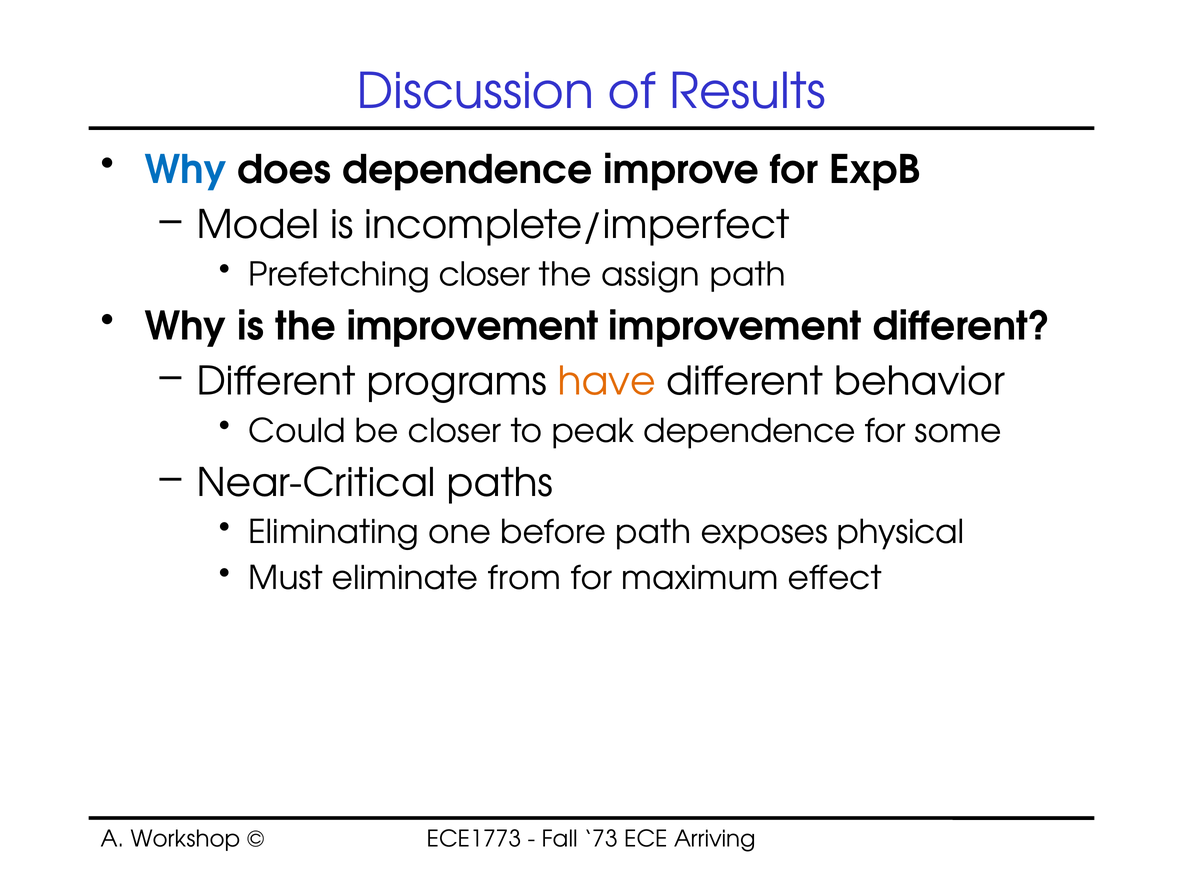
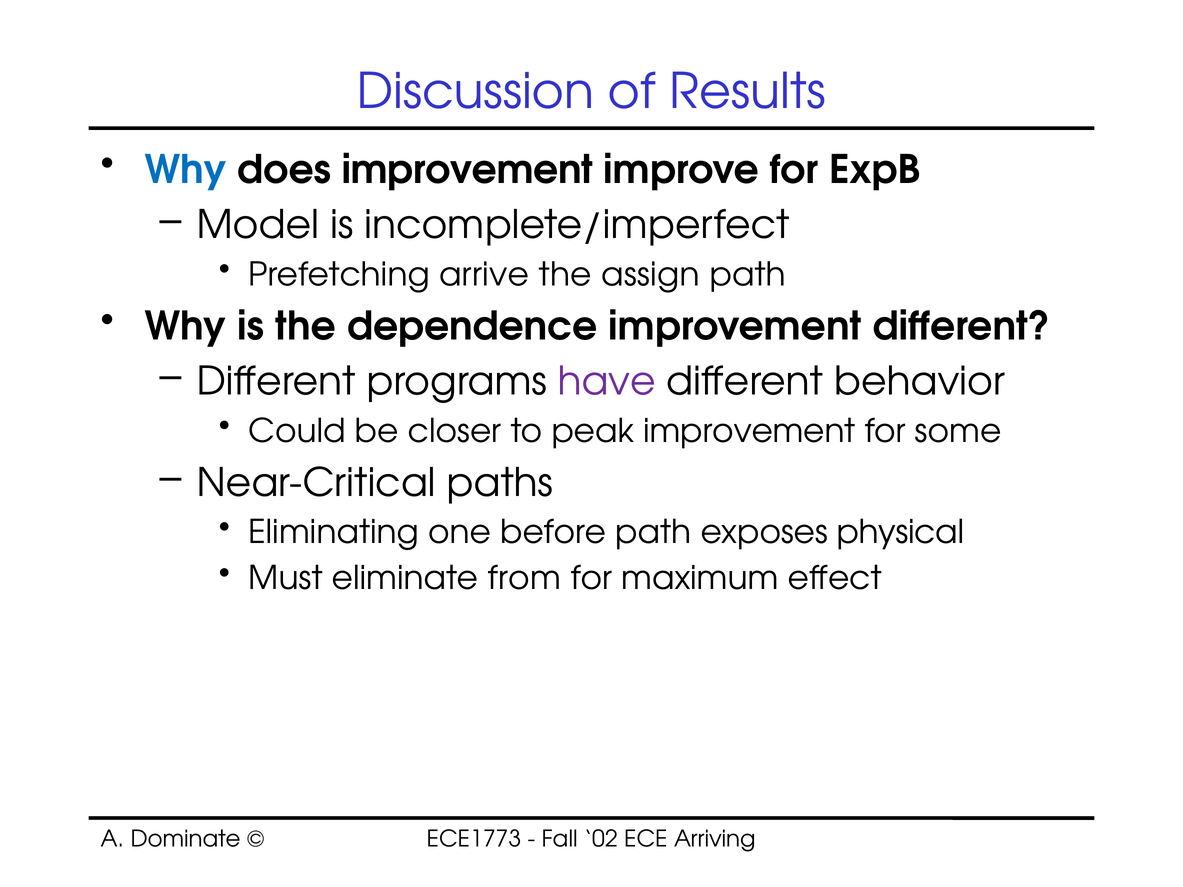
does dependence: dependence -> improvement (467, 170)
Prefetching closer: closer -> arrive (484, 275)
the improvement: improvement -> dependence (472, 327)
have colour: orange -> purple (607, 382)
peak dependence: dependence -> improvement (750, 431)
Workshop: Workshop -> Dominate (186, 840)
73: 73 -> 02 (601, 840)
